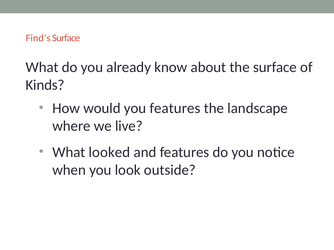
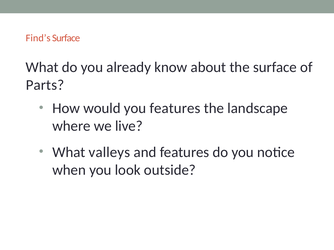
Kinds: Kinds -> Parts (45, 85)
looked: looked -> valleys (109, 152)
